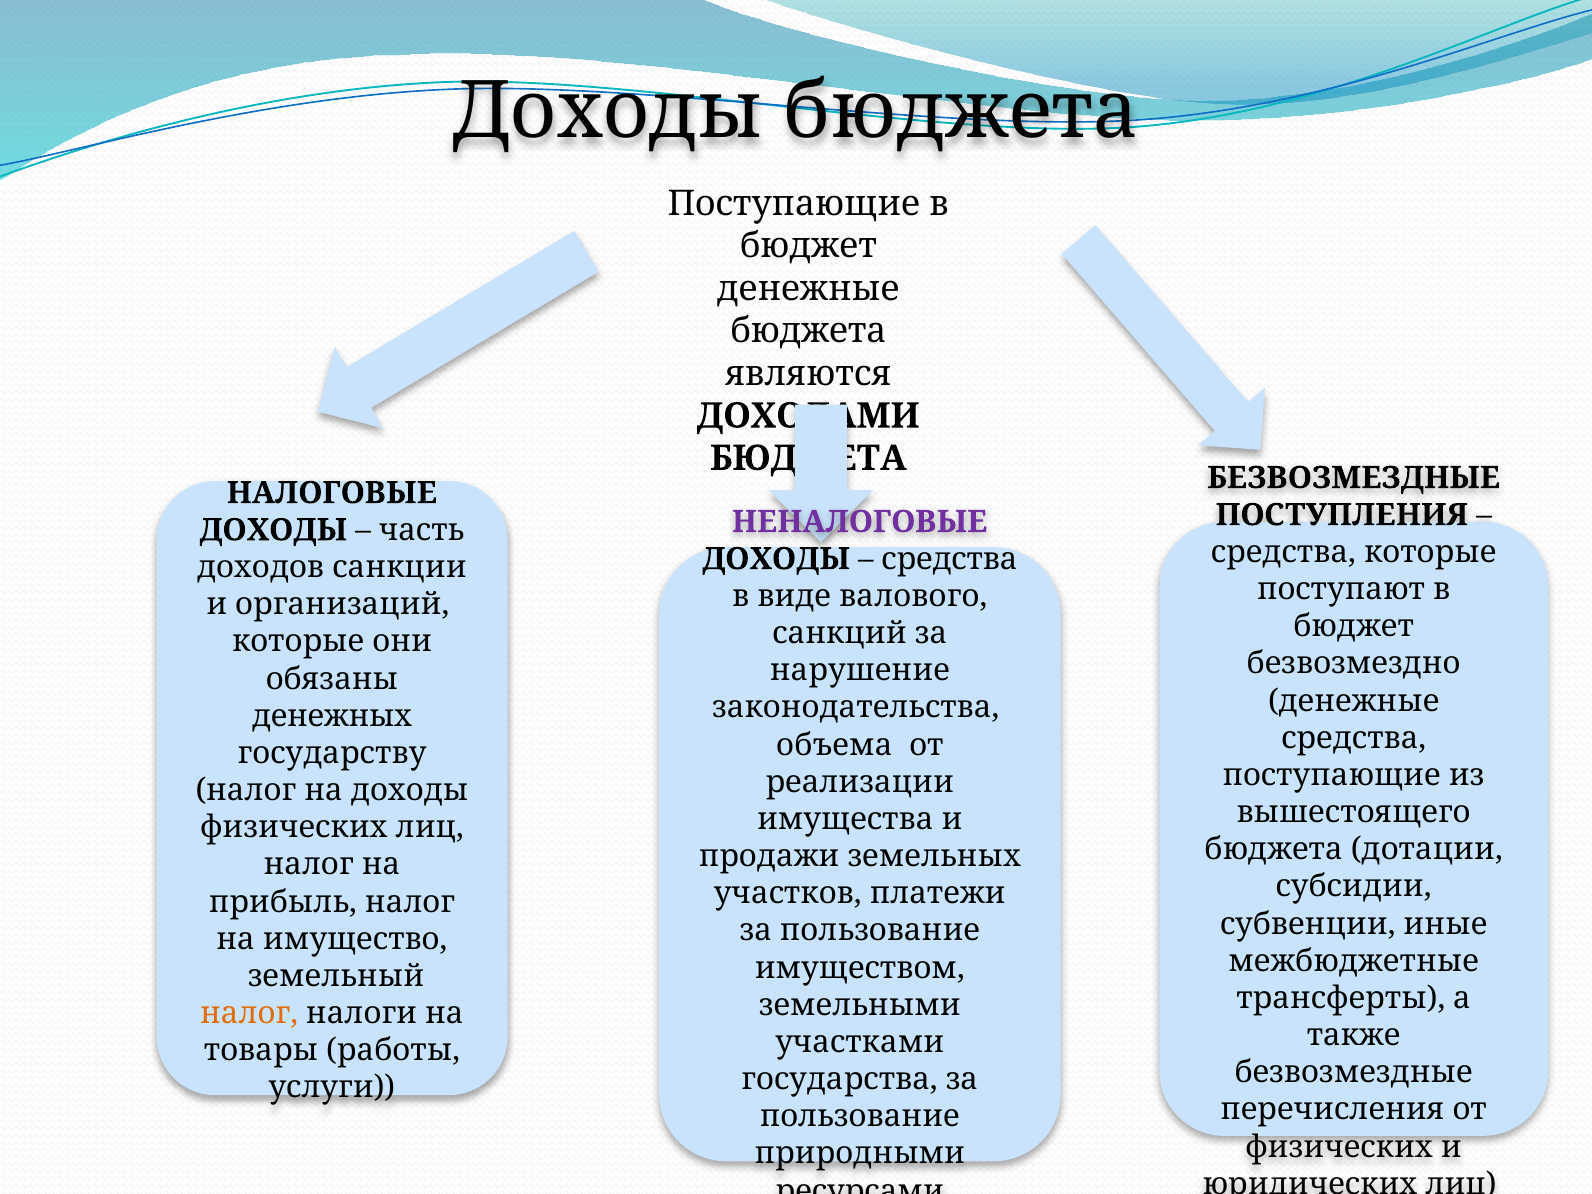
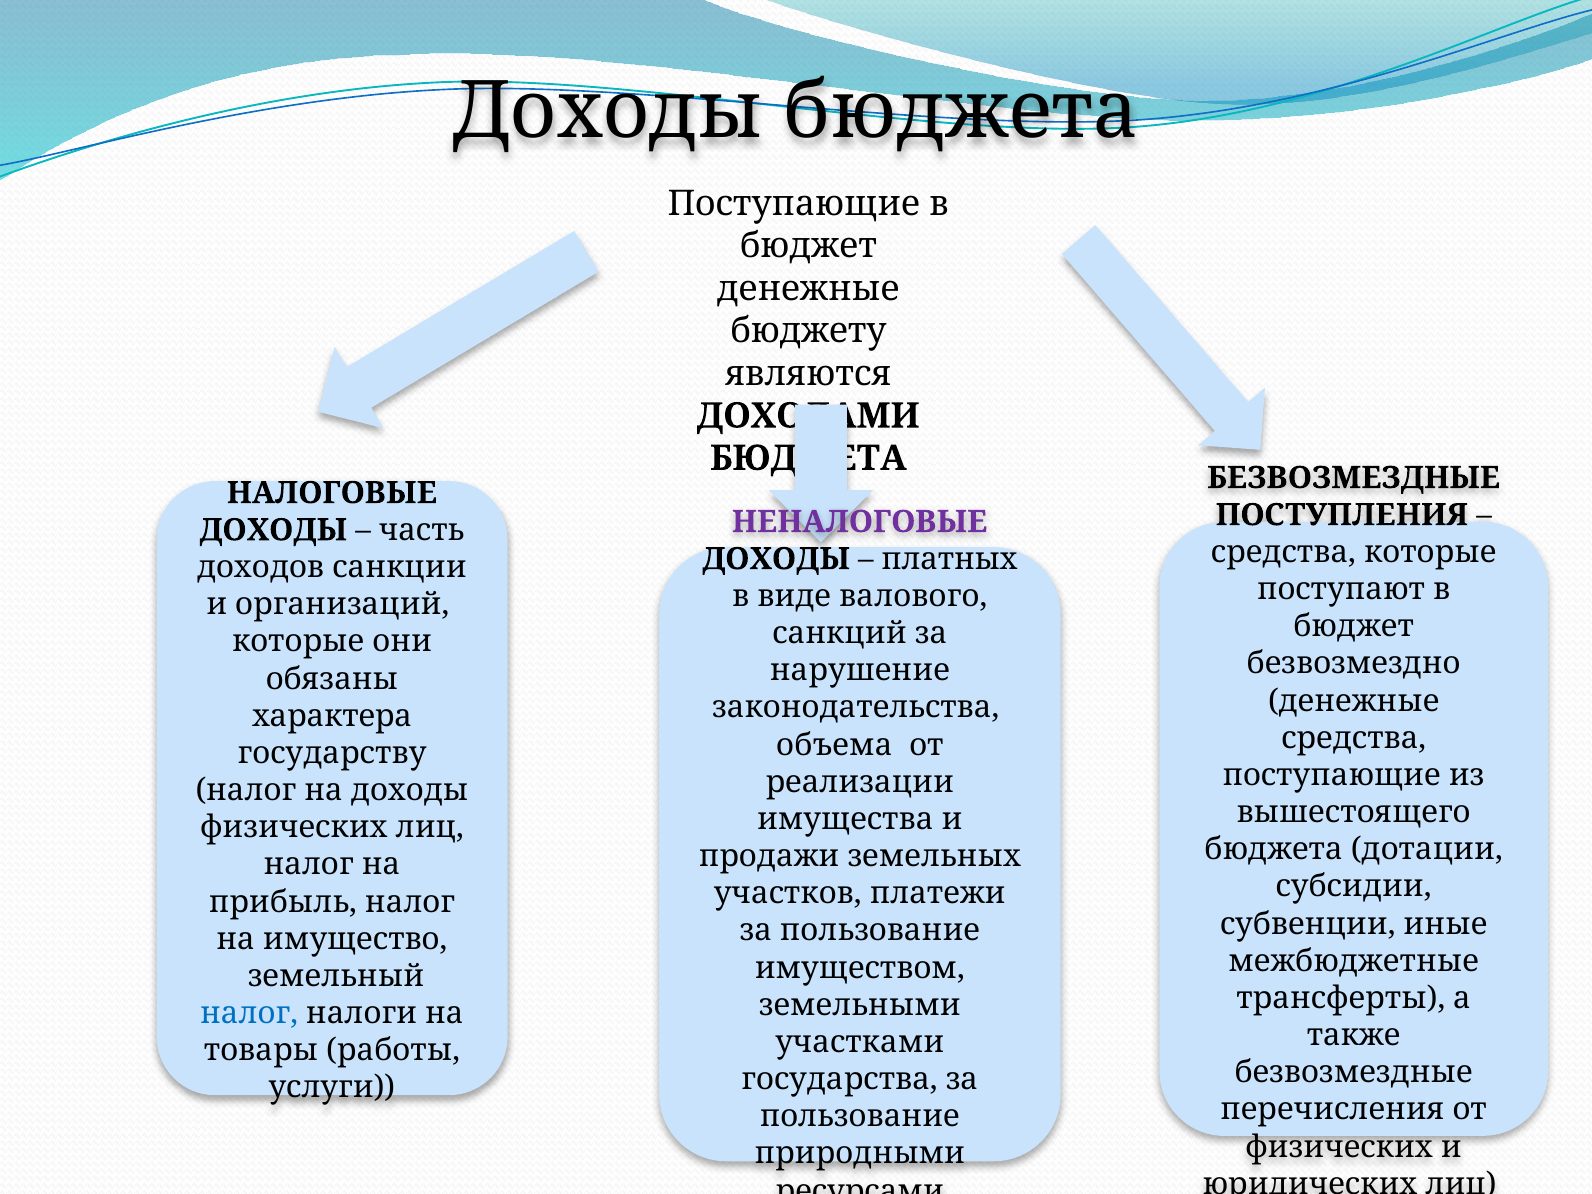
бюджета: бюджета -> бюджету (808, 331)
средства: средства -> платных (950, 559)
денежных: денежных -> характера (332, 716)
налог colour: orange -> blue (249, 1013)
